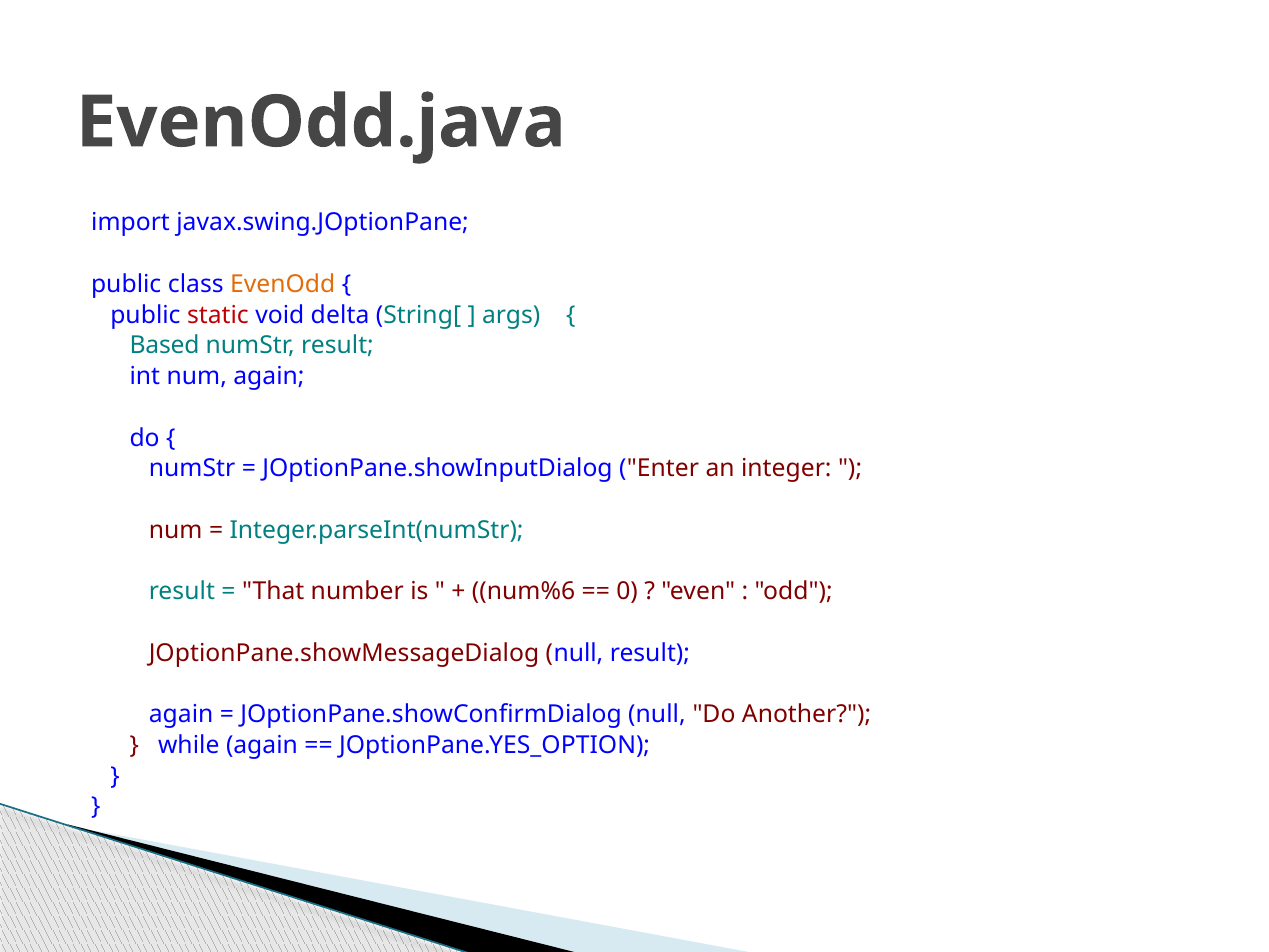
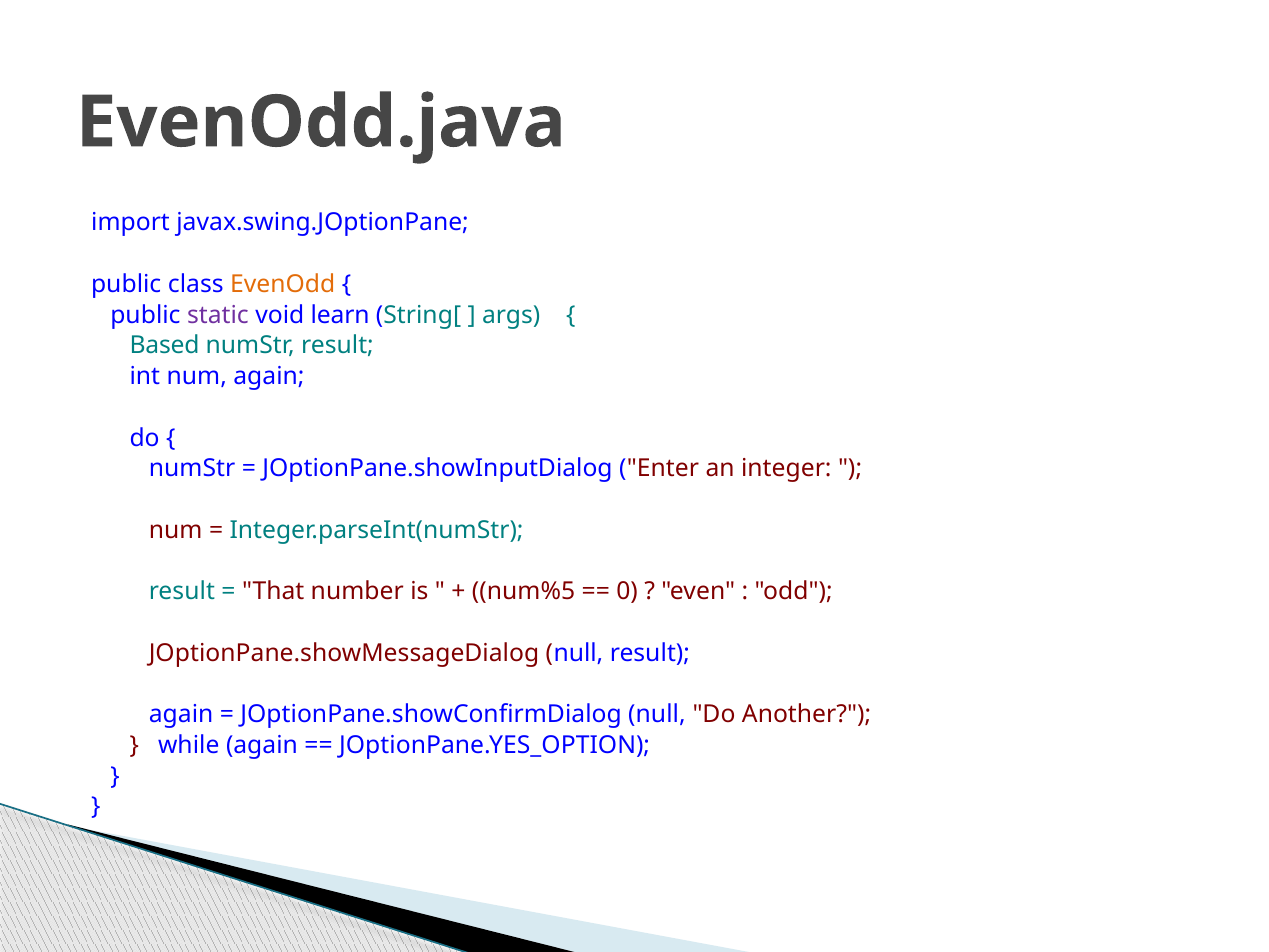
static colour: red -> purple (218, 315)
delta: delta -> learn (340, 315)
num%6: num%6 -> num%5 (524, 591)
